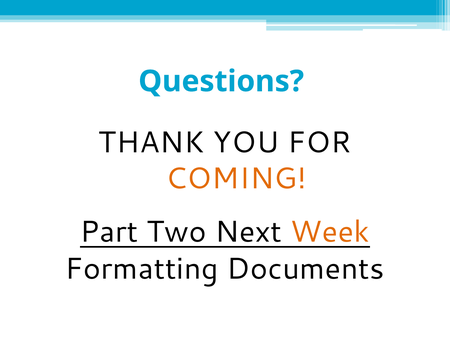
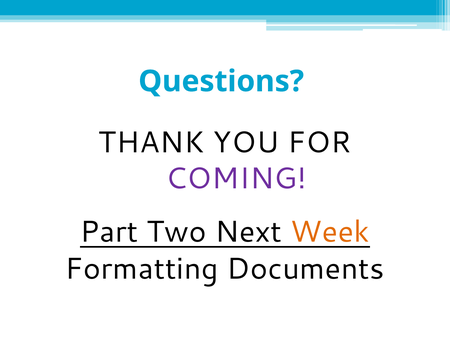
COMING colour: orange -> purple (236, 178)
